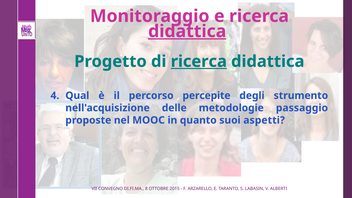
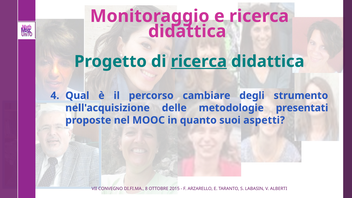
didattica underline: present -> none (187, 31)
percepite: percepite -> cambiare (206, 96)
passaggio: passaggio -> presentati (302, 108)
